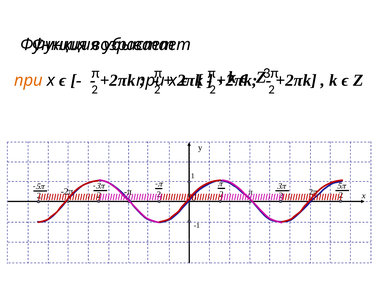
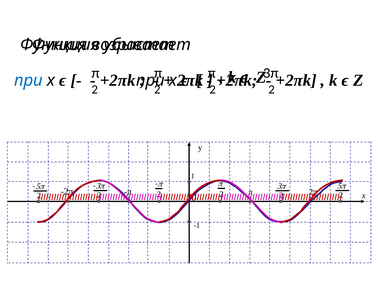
при colour: orange -> blue (28, 80)
